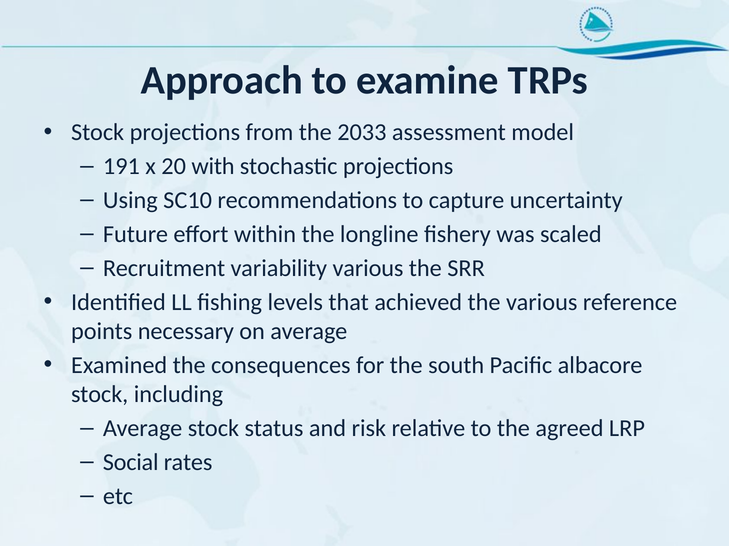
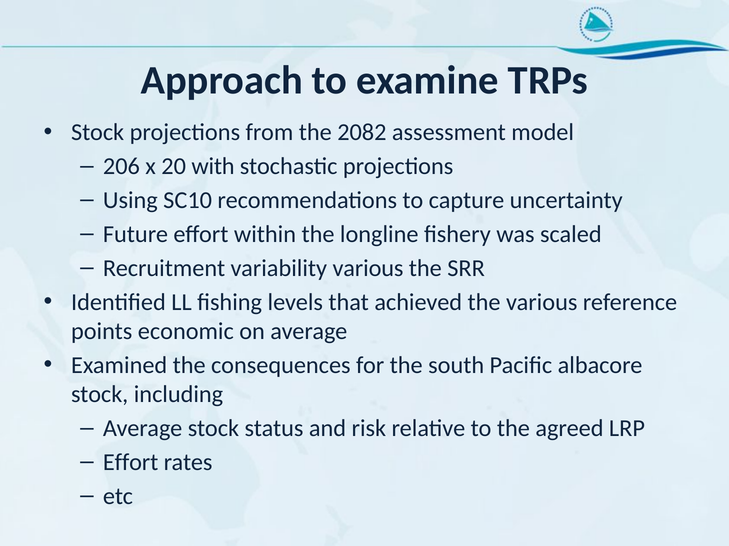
2033: 2033 -> 2082 (362, 133)
191: 191 -> 206 (121, 167)
necessary: necessary -> economic (186, 332)
Social: Social -> Effort (131, 463)
